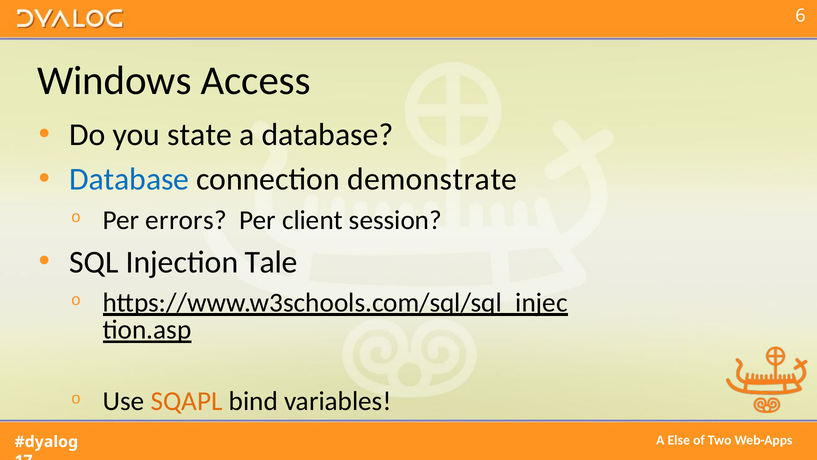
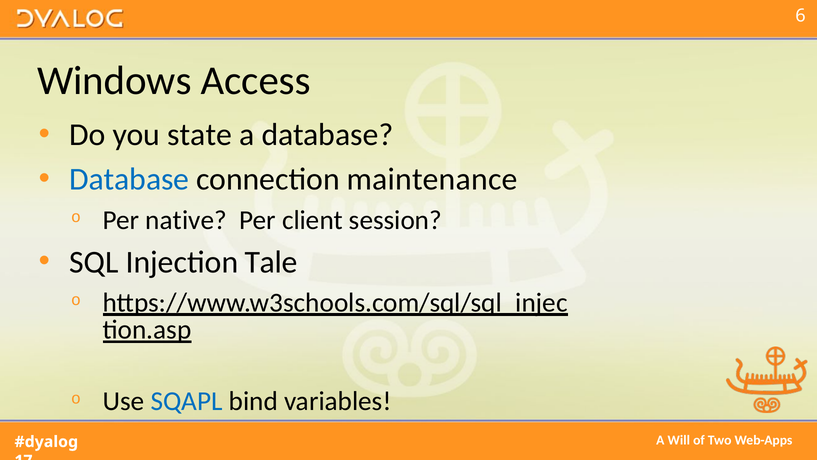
demonstrate: demonstrate -> maintenance (432, 179)
errors: errors -> native (186, 220)
SQAPL colour: orange -> blue (187, 401)
Else: Else -> Will (679, 440)
